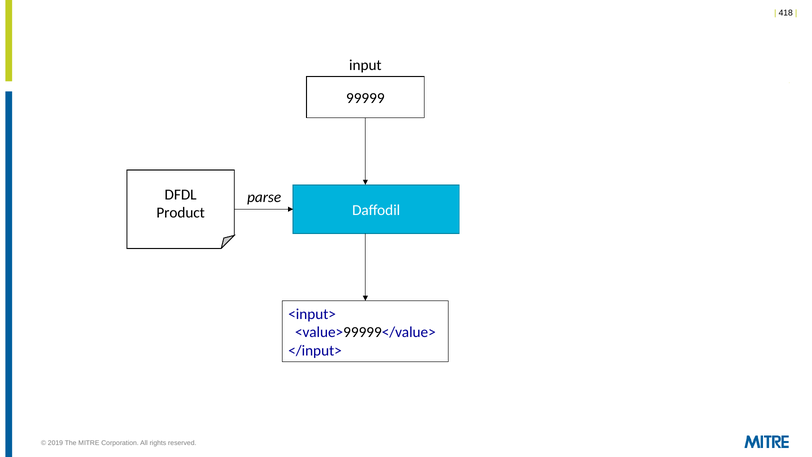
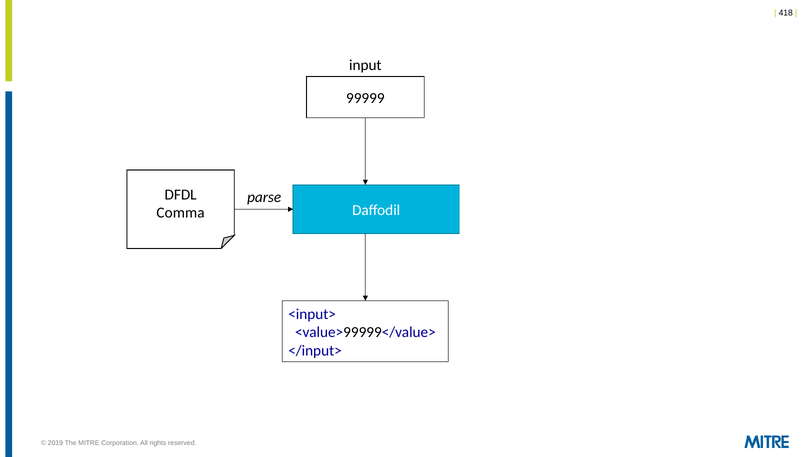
Product: Product -> Comma (181, 213)
